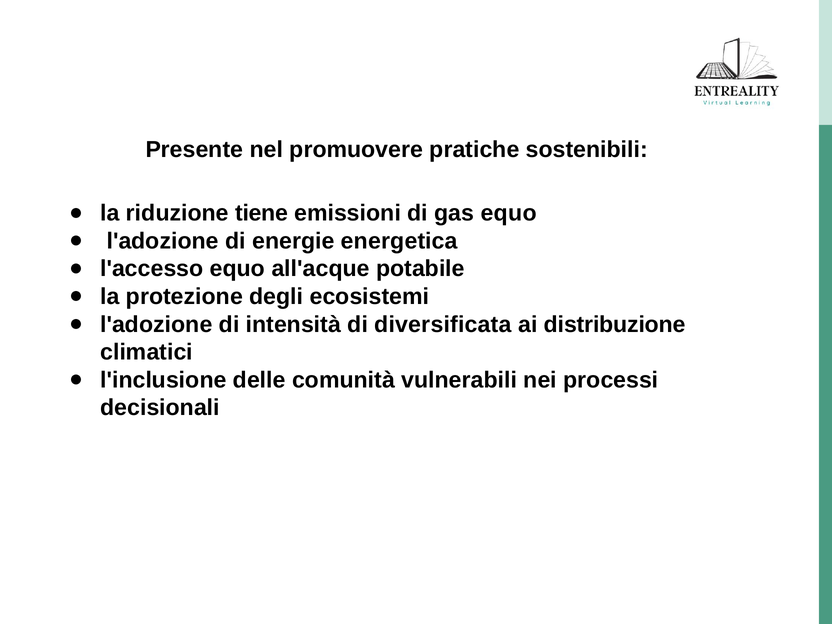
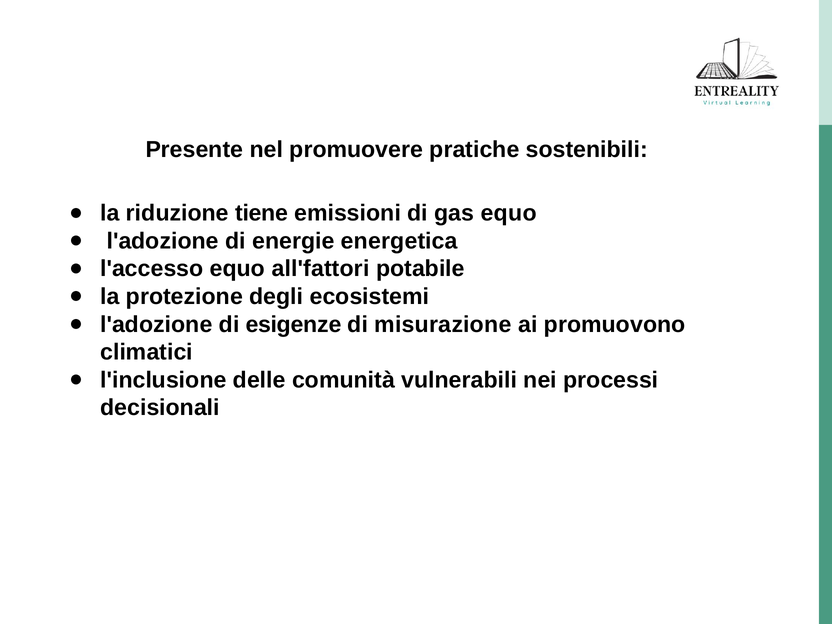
all'acque: all'acque -> all'fattori (321, 269)
intensità: intensità -> esigenze (294, 324)
diversificata: diversificata -> misurazione (443, 324)
distribuzione: distribuzione -> promuovono (615, 324)
